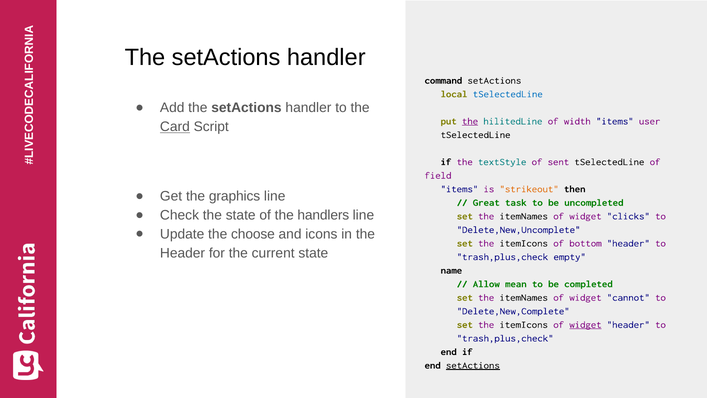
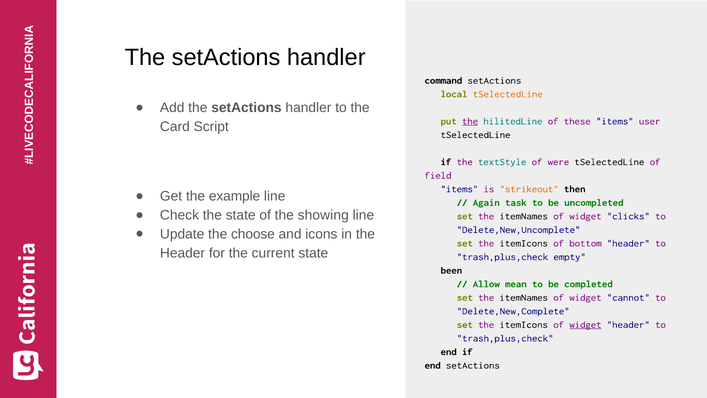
tSelectedLine colour: blue -> orange (508, 94)
width: width -> these (577, 121)
Card underline: present -> none (175, 127)
sent: sent -> were (558, 162)
graphics: graphics -> example (235, 196)
Great: Great -> Again (486, 202)
handlers: handlers -> showing (323, 215)
name: name -> been (451, 270)
setActions underline: present -> none (473, 365)
